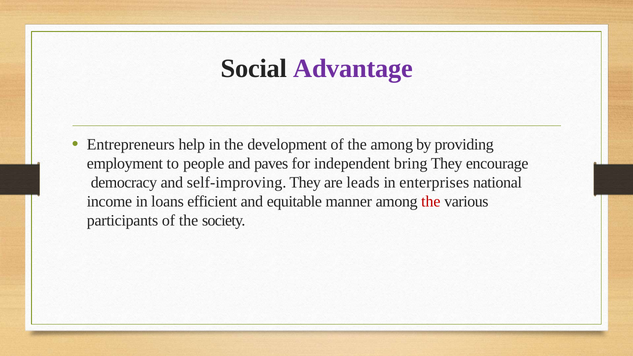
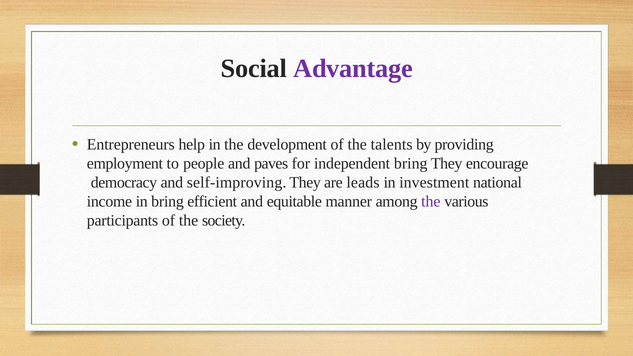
the among: among -> talents (392, 144)
enterprises: enterprises -> investment (434, 182)
in loans: loans -> bring (168, 201)
the colour: red -> purple (431, 201)
